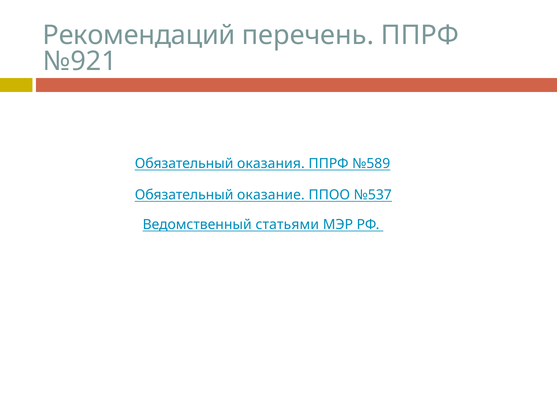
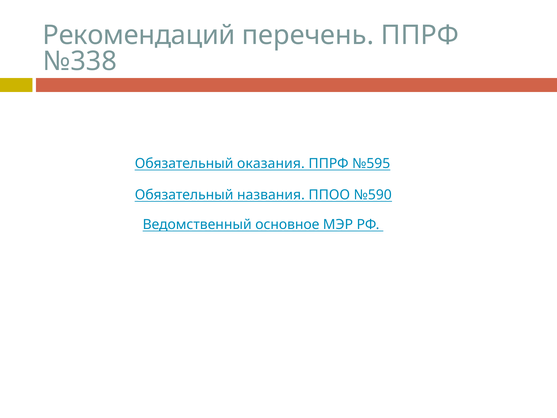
№921: №921 -> №338 (80, 61)
№589: №589 -> №595 (371, 164)
оказание: оказание -> названия (271, 195)
№537: №537 -> №590 (373, 195)
статьями: статьями -> основное (287, 225)
